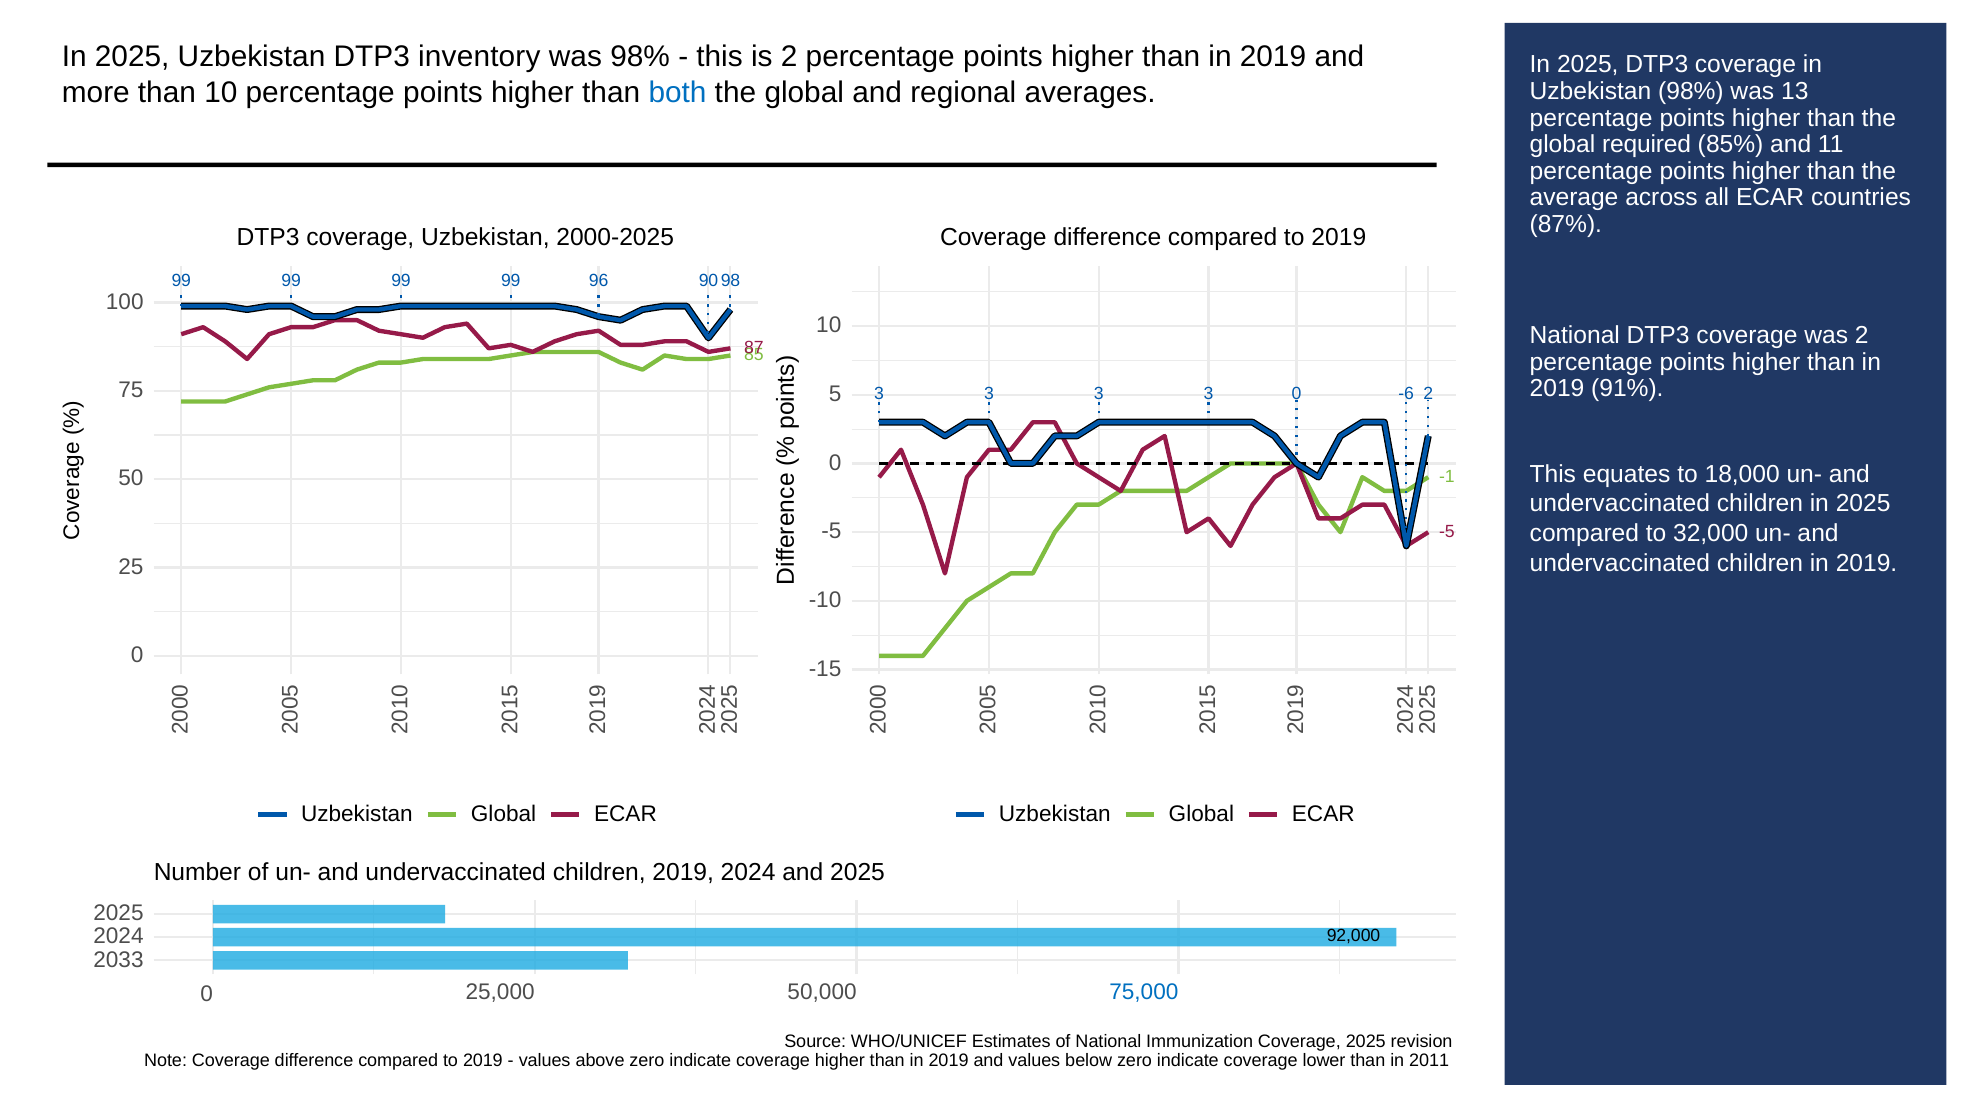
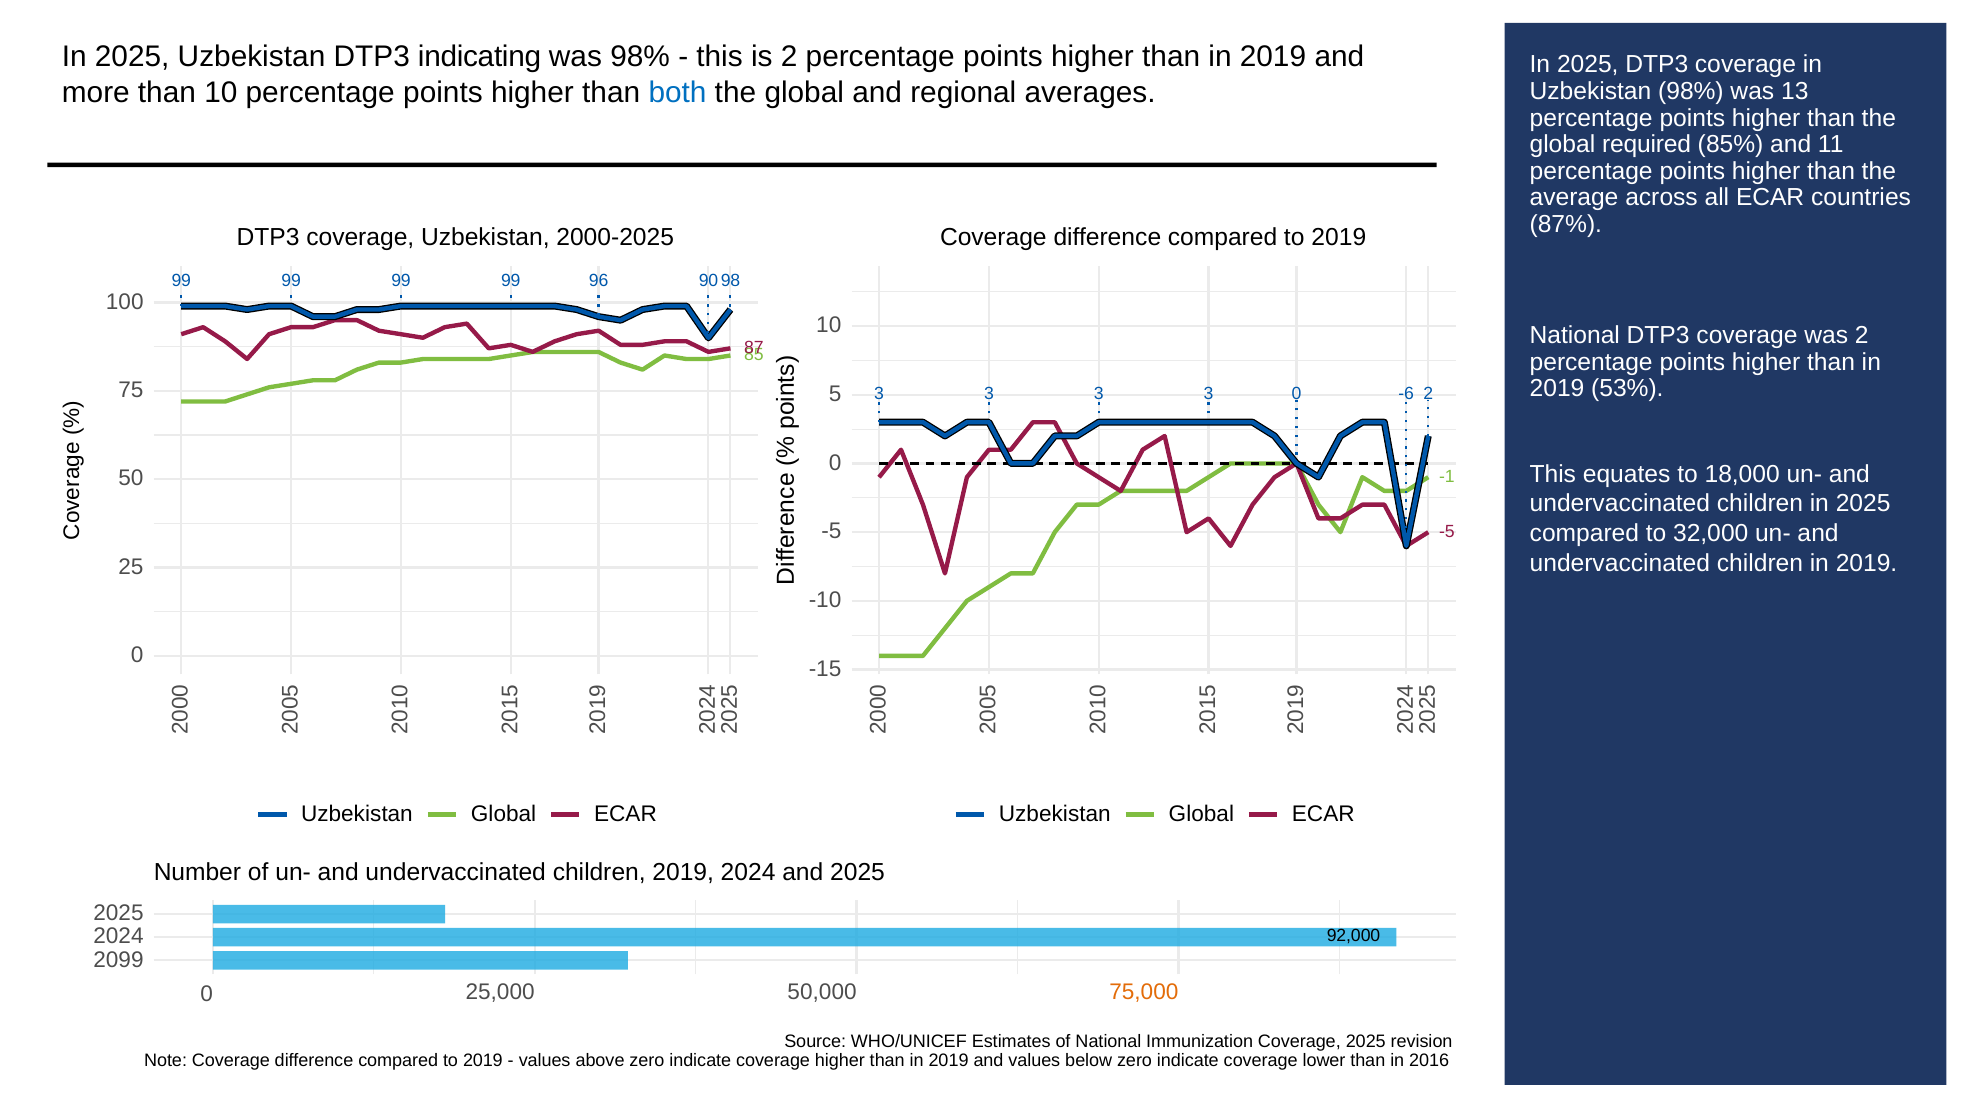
inventory: inventory -> indicating (480, 57)
91%: 91% -> 53% (1627, 389)
2033: 2033 -> 2099 (118, 960)
75,000 colour: blue -> orange (1144, 993)
2011: 2011 -> 2016 (1429, 1062)
